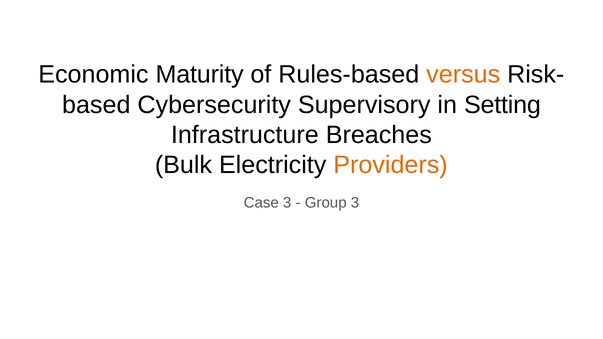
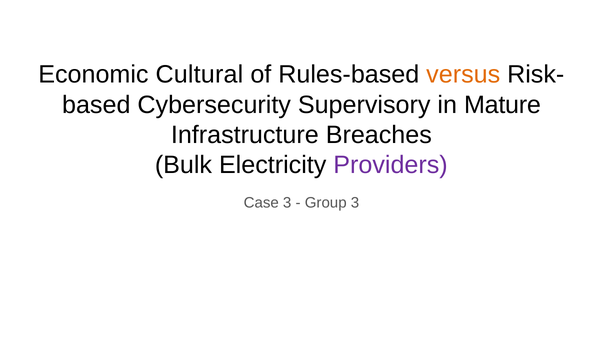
Maturity: Maturity -> Cultural (199, 75)
Setting: Setting -> Mature (502, 105)
Providers colour: orange -> purple (391, 165)
